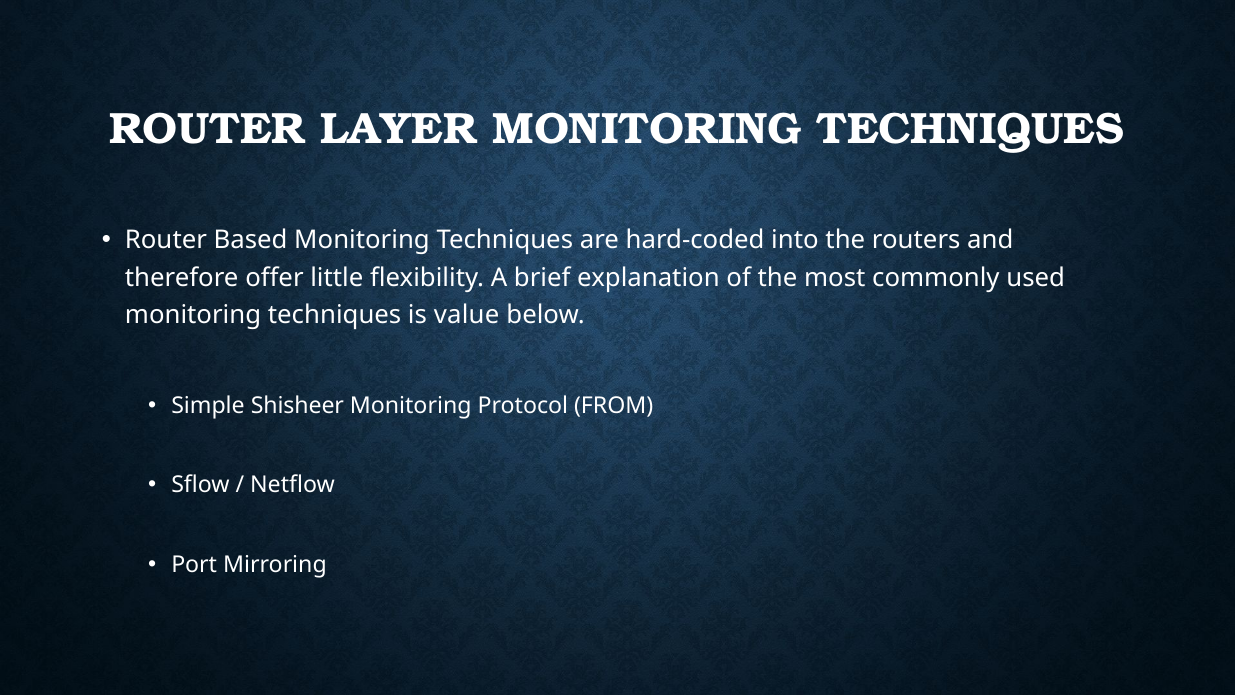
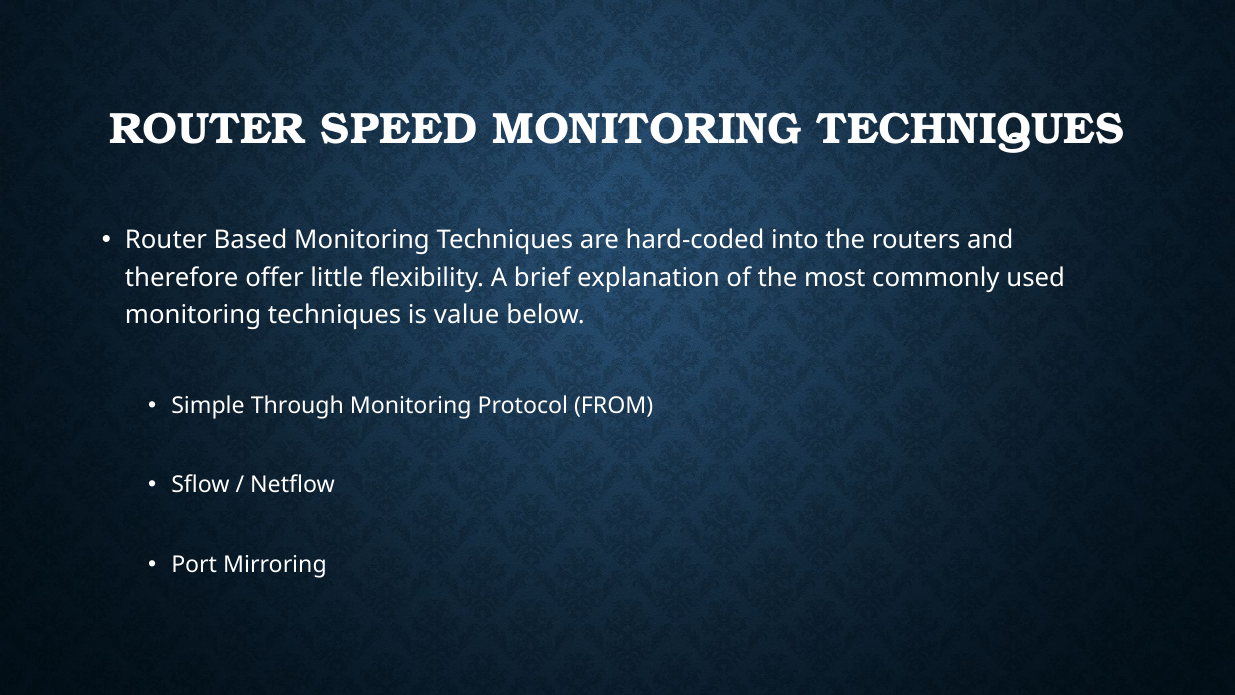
LAYER: LAYER -> SPEED (399, 129)
Shisheer: Shisheer -> Through (297, 406)
